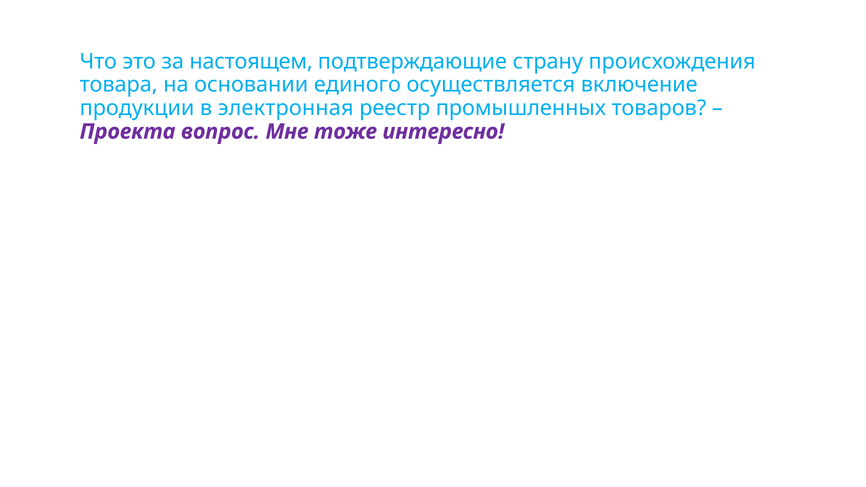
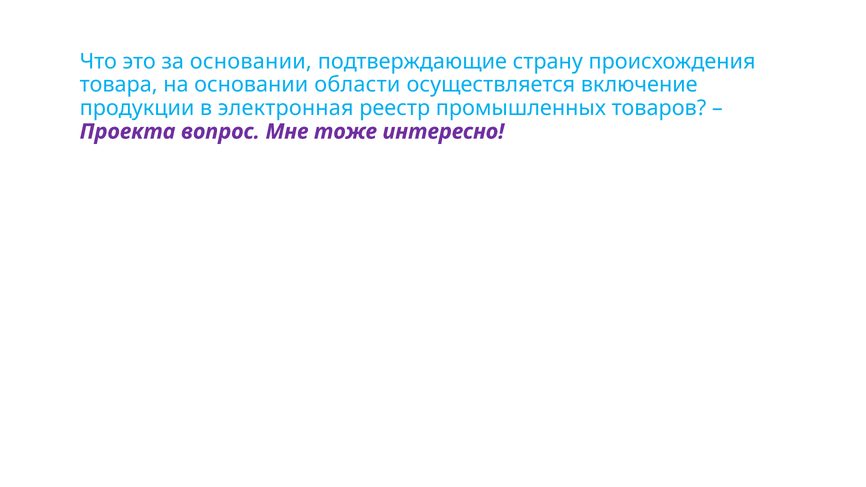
за настоящем: настоящем -> основании (251, 61)
единого: единого -> области (357, 85)
